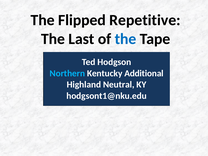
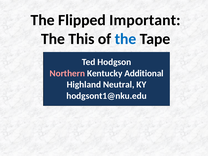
Repetitive: Repetitive -> Important (145, 20)
Last: Last -> This (81, 39)
Northern colour: light blue -> pink (67, 73)
